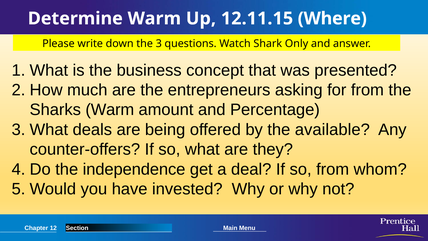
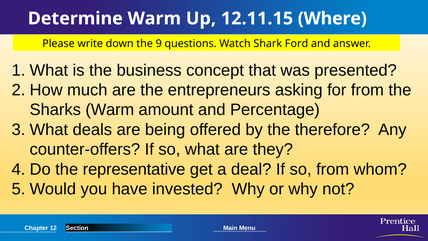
the 3: 3 -> 9 (159, 44)
Only: Only -> Ford (297, 44)
available: available -> therefore (332, 130)
independence: independence -> representative (134, 169)
